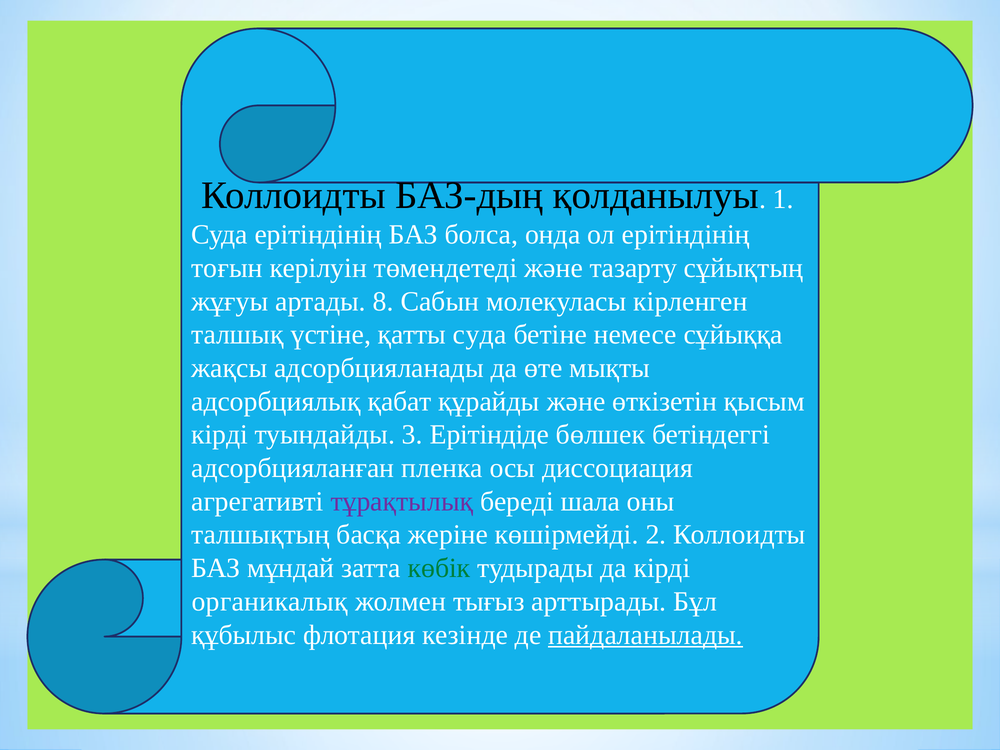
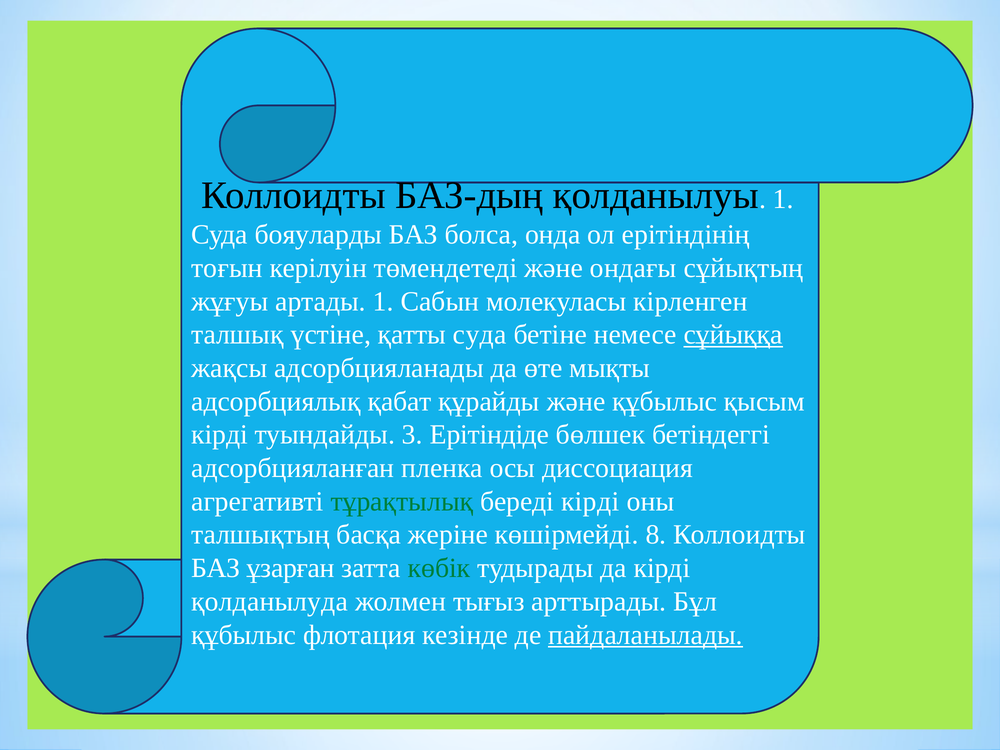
Суда ерітіндінің: ерітіндінің -> бояуларды (318, 235)
тазарту: тазарту -> ондағы (633, 268)
артады 8: 8 -> 1 (383, 301)
сұйыққа underline: none -> present (733, 335)
және өткізетін: өткізетін -> құбылыс (665, 401)
тұрақтылық colour: purple -> green (402, 501)
береді шала: шала -> кірді (590, 501)
2: 2 -> 8 (656, 535)
мұндай: мұндай -> ұзарған (291, 568)
органикалық: органикалық -> қолданылуда (270, 601)
